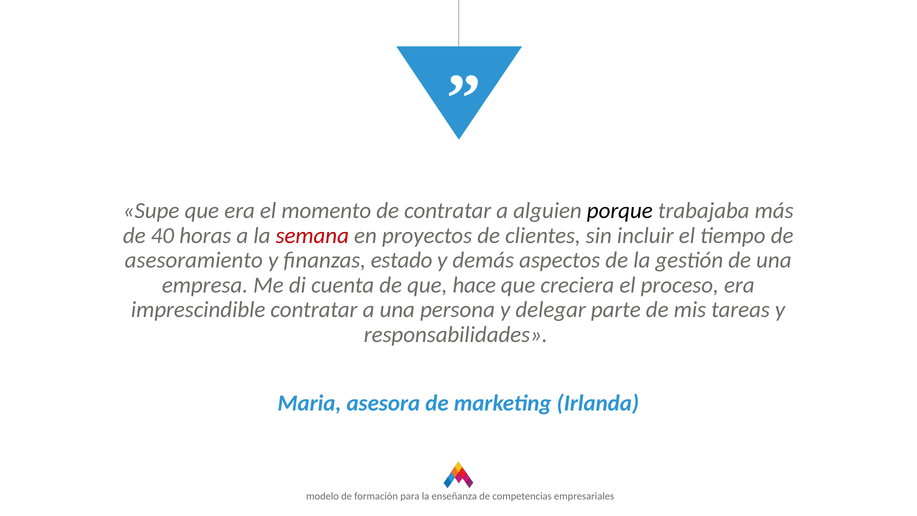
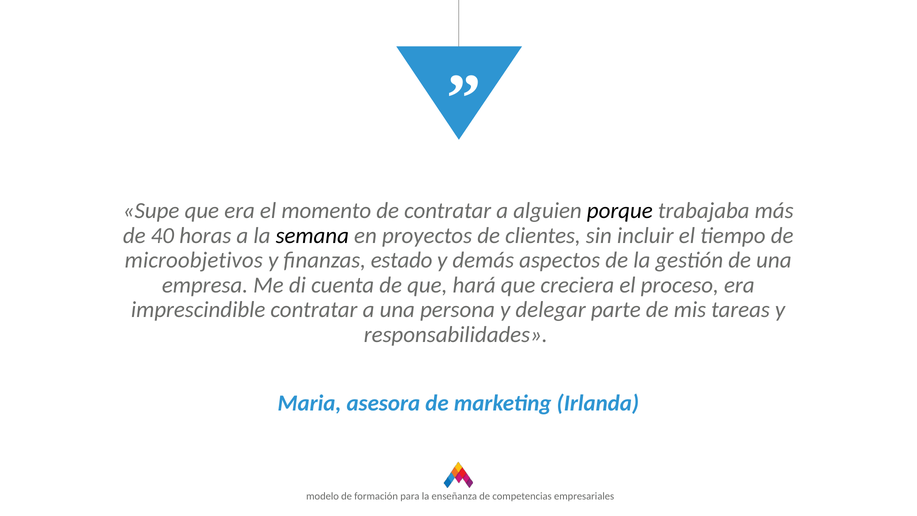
semana colour: red -> black (312, 235)
asesoramiento: asesoramiento -> microobjetivos (194, 260)
hace: hace -> hará (474, 285)
